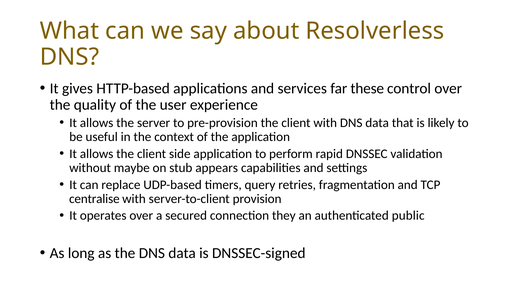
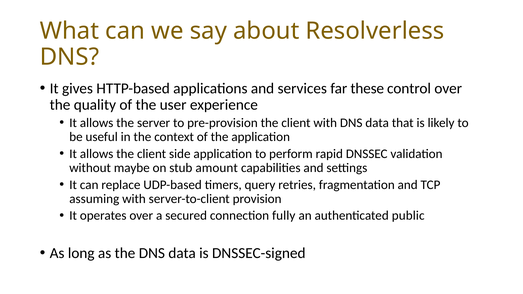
appears: appears -> amount (217, 168)
centralise: centralise -> assuming (94, 199)
they: they -> fully (284, 216)
